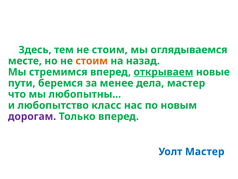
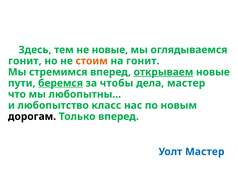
тем не стоим: стоим -> новые (110, 50)
месте: месте -> гонит (25, 61)
на назад: назад -> гонит (143, 61)
беремся underline: none -> present (61, 83)
менее: менее -> чтобы (117, 83)
дорогам colour: purple -> black (32, 116)
